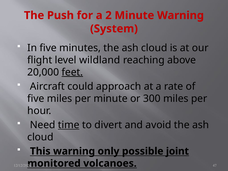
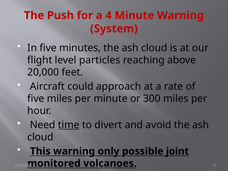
2: 2 -> 4 (109, 15)
wildland: wildland -> particles (100, 60)
feet underline: present -> none (72, 72)
